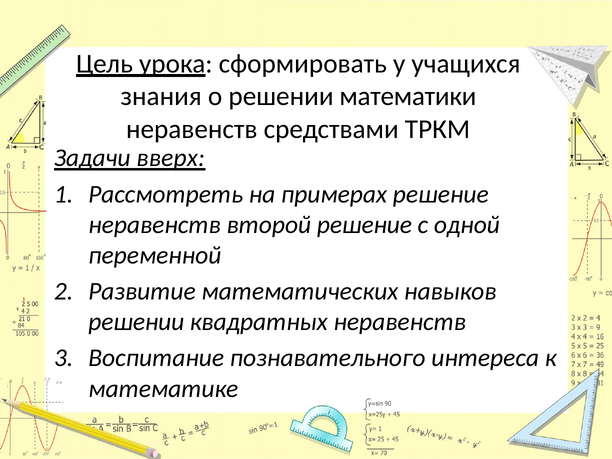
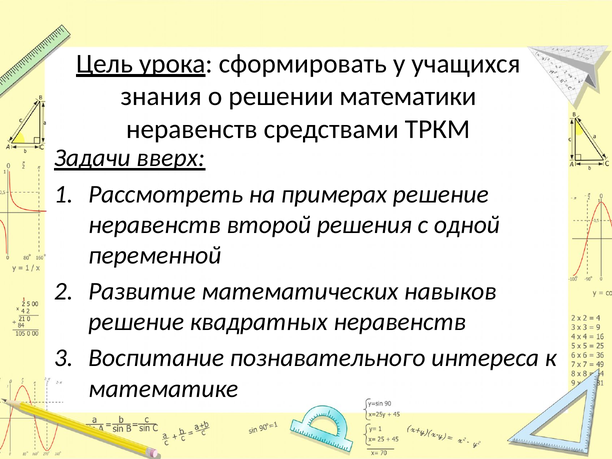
второй решение: решение -> решения (364, 225)
решении: решении -> решение (136, 322)
